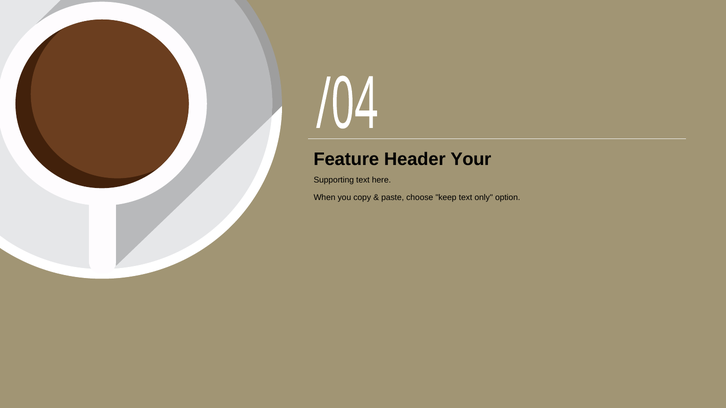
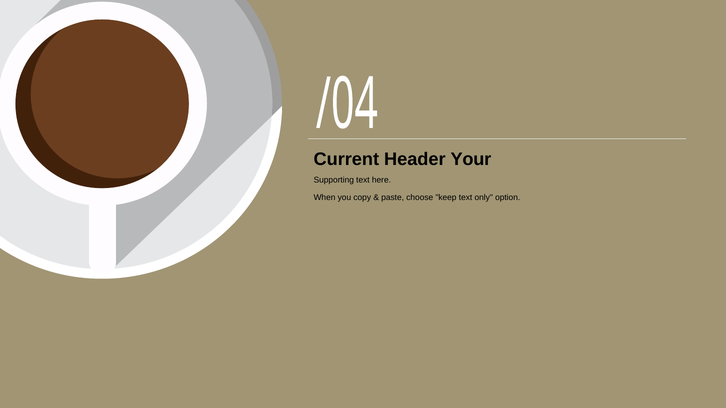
Feature: Feature -> Current (346, 159)
